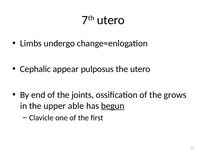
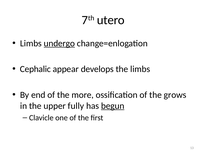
undergo underline: none -> present (59, 43)
pulposus: pulposus -> develops (97, 69)
the utero: utero -> limbs (140, 69)
joints: joints -> more (83, 95)
able: able -> fully (76, 105)
